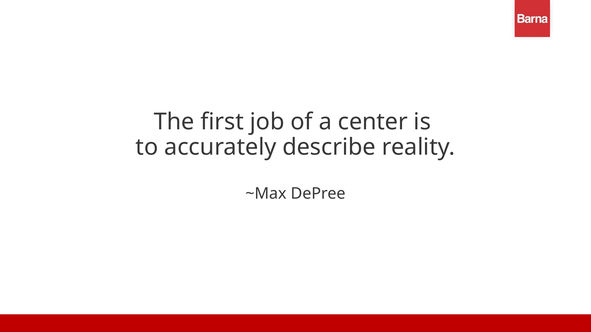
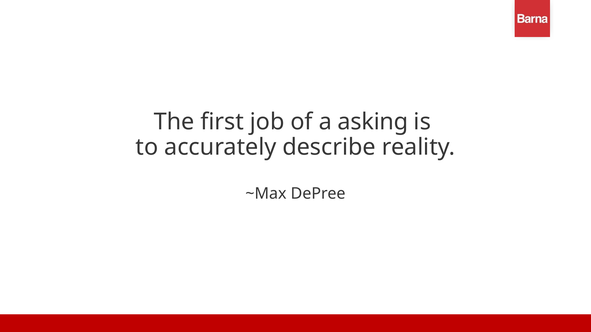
center: center -> asking (373, 122)
